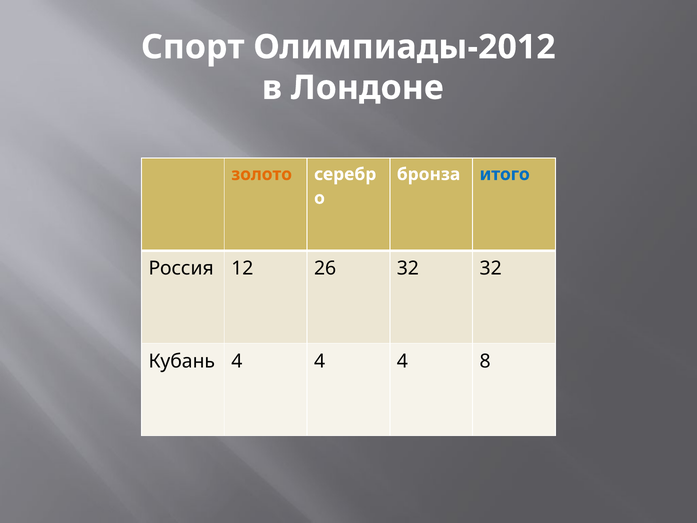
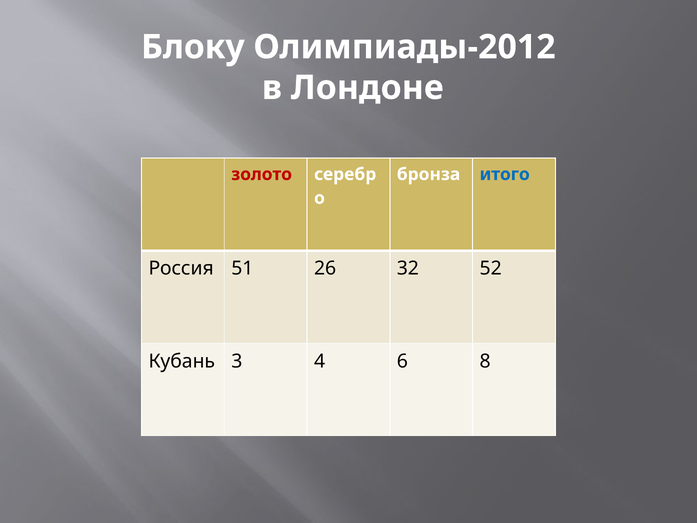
Спорт: Спорт -> Блоку (193, 47)
золото colour: orange -> red (262, 174)
12: 12 -> 51 (242, 268)
32 32: 32 -> 52 (491, 268)
Кубань 4: 4 -> 3 (237, 361)
4: 4 -> 6 (402, 361)
